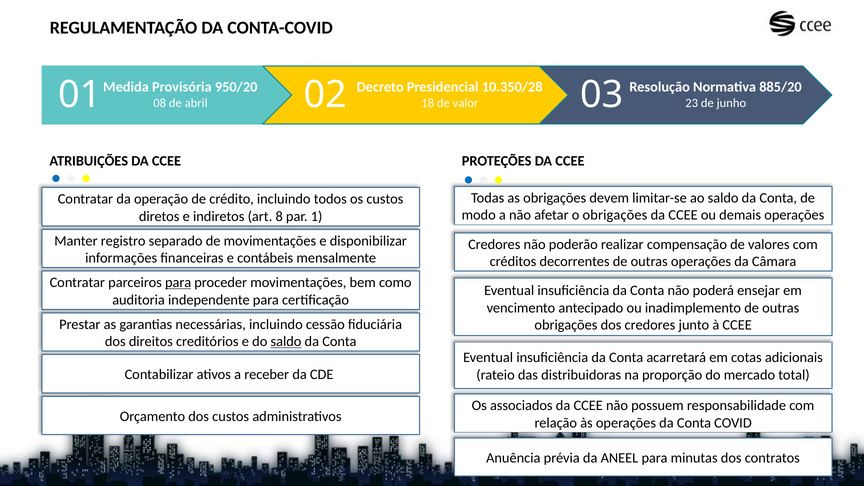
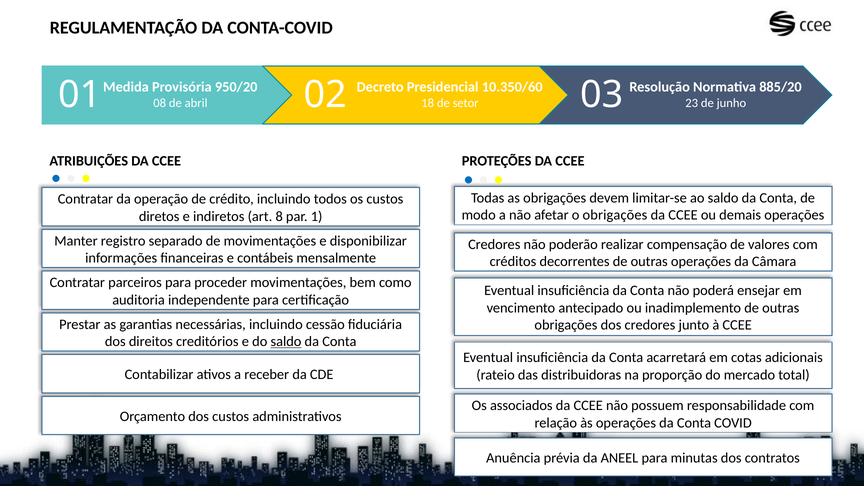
10.350/28: 10.350/28 -> 10.350/60 (512, 87)
valor: valor -> setor (466, 103)
para underline: present -> none (178, 283)
